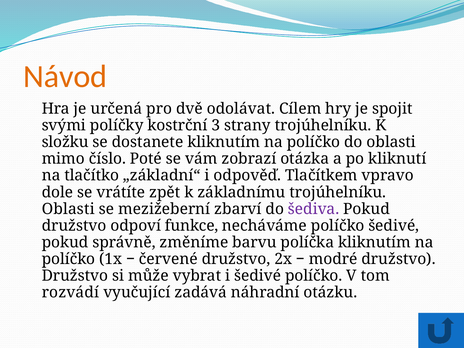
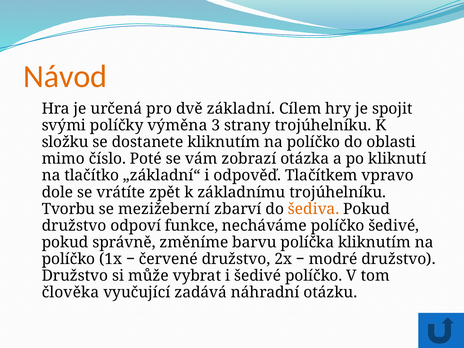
odolávat: odolávat -> základní (241, 109)
kostrční: kostrční -> výměna (177, 125)
Oblasti: Oblasti -> Tvorbu (68, 209)
šediva colour: purple -> orange (314, 209)
rozvádí: rozvádí -> člověka (70, 292)
